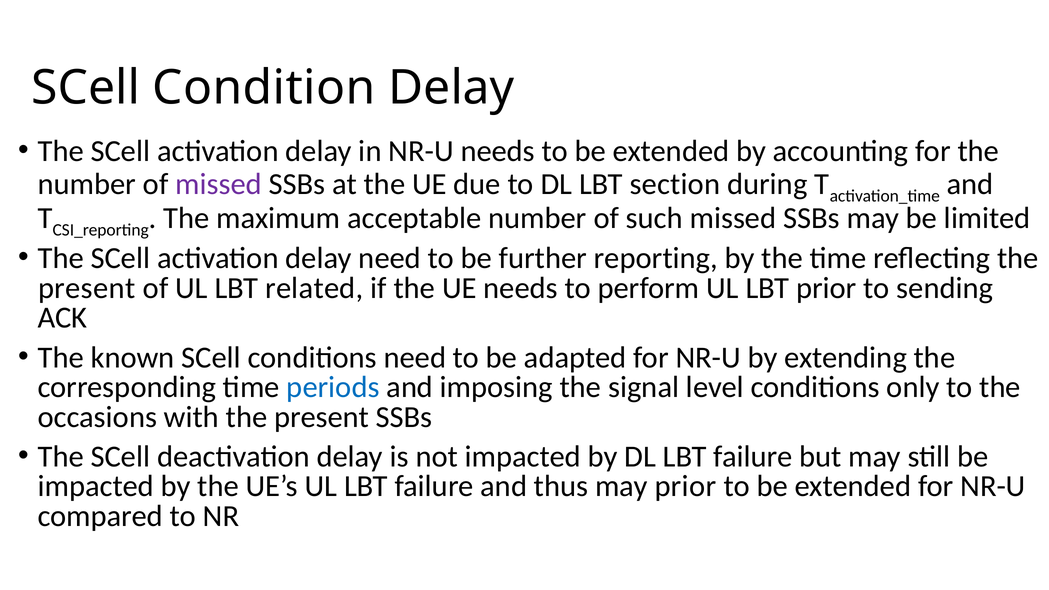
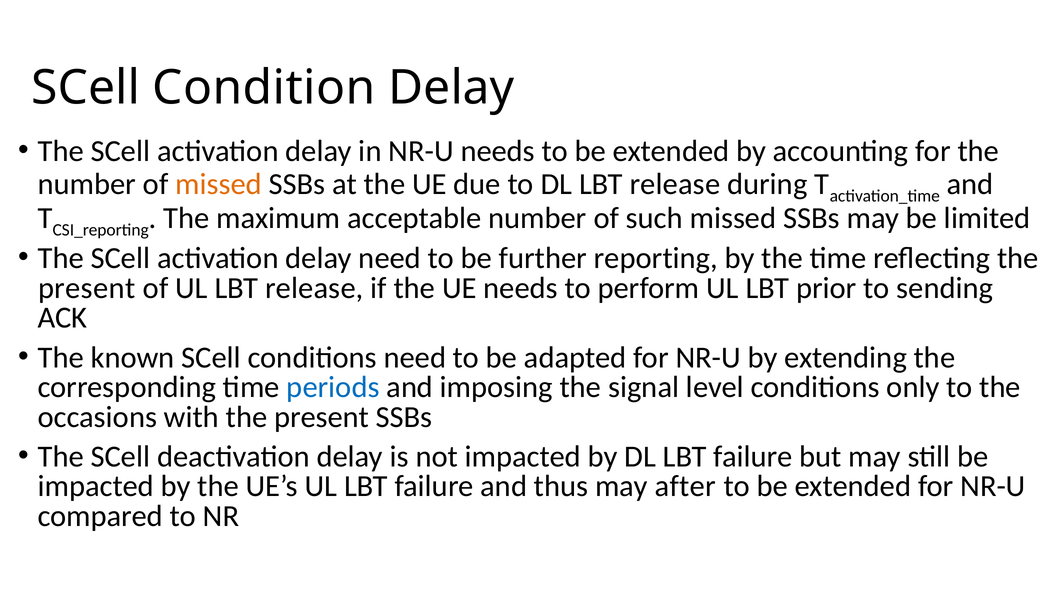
missed colour: purple -> orange (219, 184)
DL LBT section: section -> release (675, 184)
UL LBT related: related -> release (314, 288)
may prior: prior -> after (685, 486)
